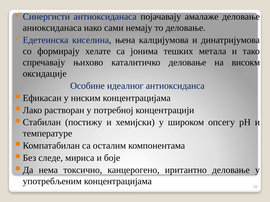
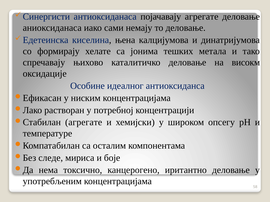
појачавају амалаже: амалаже -> агрегате (202, 17)
постижу: постижу -> агрегате (84, 123)
